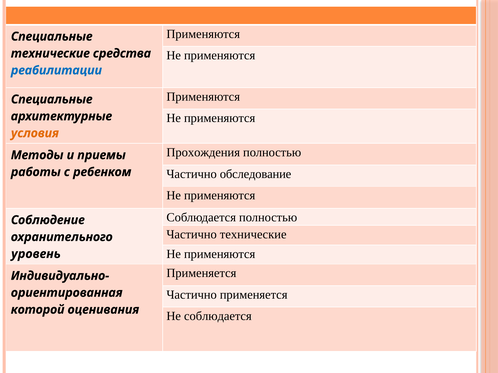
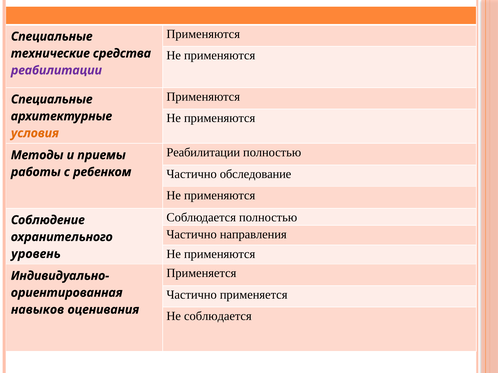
реабилитации colour: blue -> purple (56, 70)
Прохождения: Прохождения -> Реабилитации (203, 153)
Частично технические: технические -> направления (253, 235)
которой: которой -> навыков (38, 310)
